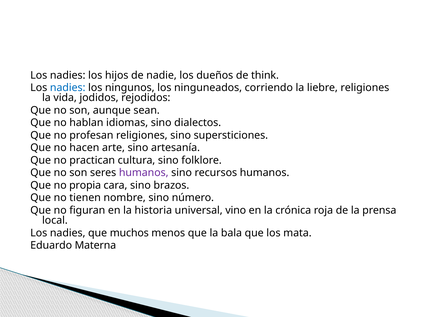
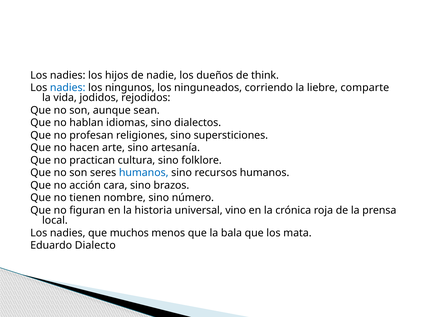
liebre religiones: religiones -> comparte (365, 88)
humanos colour: purple -> blue (144, 173)
propia: propia -> acción (85, 185)
Materna: Materna -> Dialecto (95, 245)
